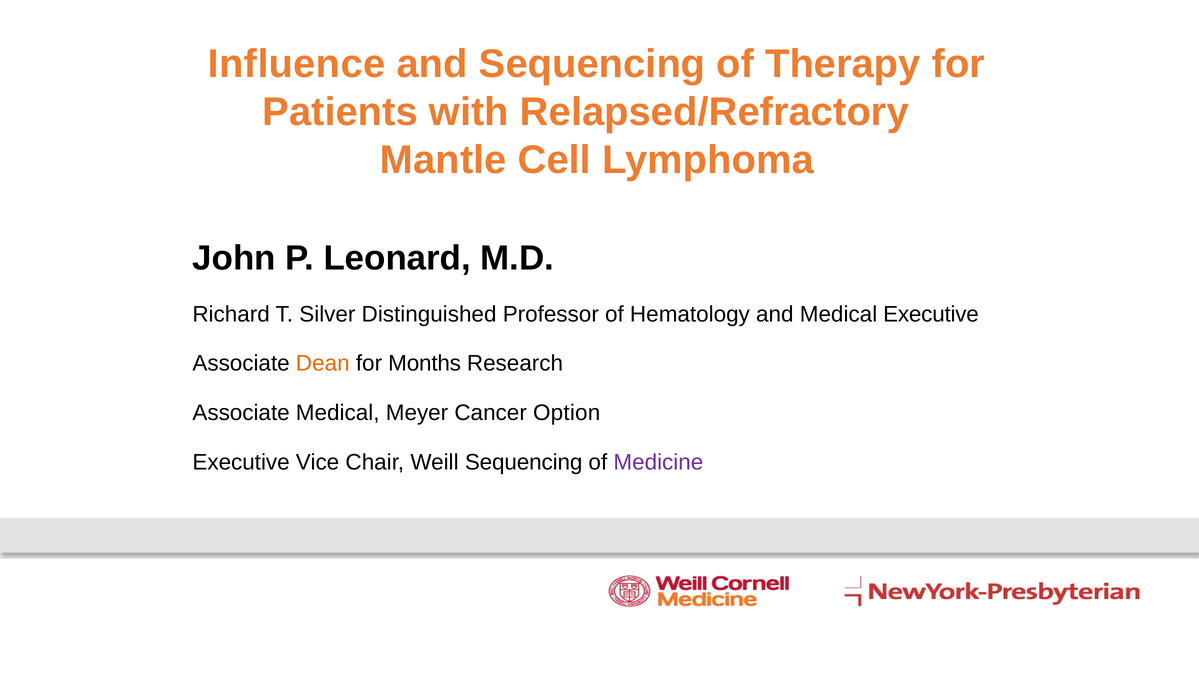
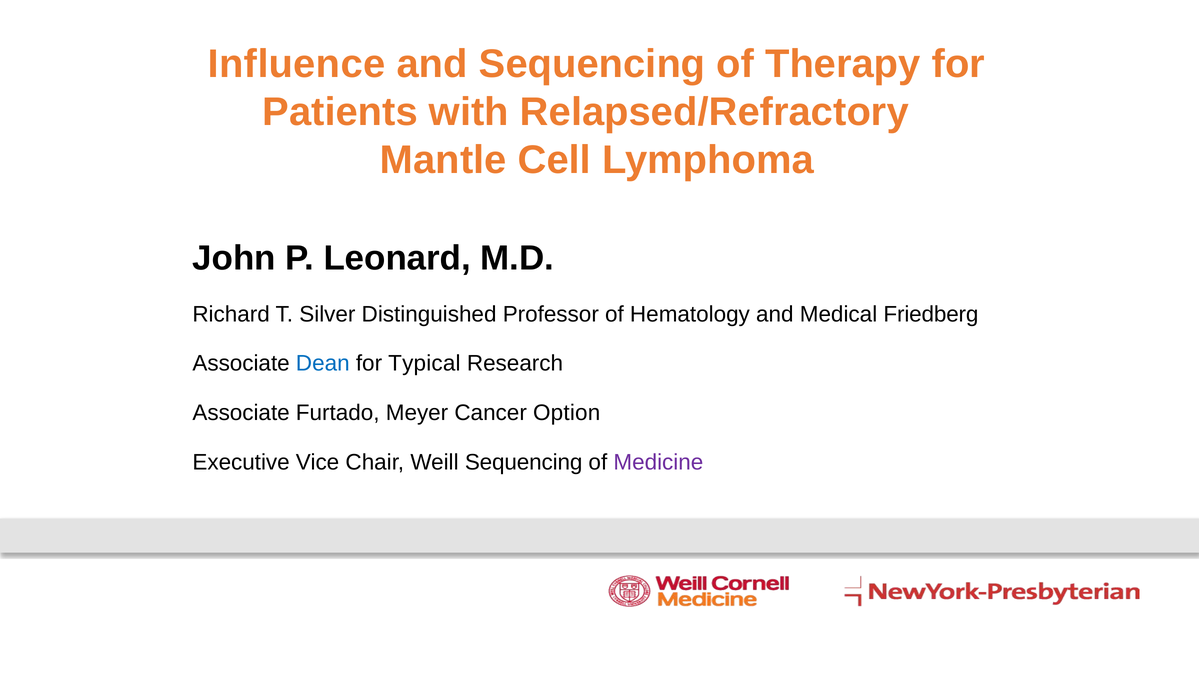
Medical Executive: Executive -> Friedberg (931, 314)
Dean colour: orange -> blue (323, 364)
Months: Months -> Typical (424, 364)
Associate Medical: Medical -> Furtado (338, 413)
